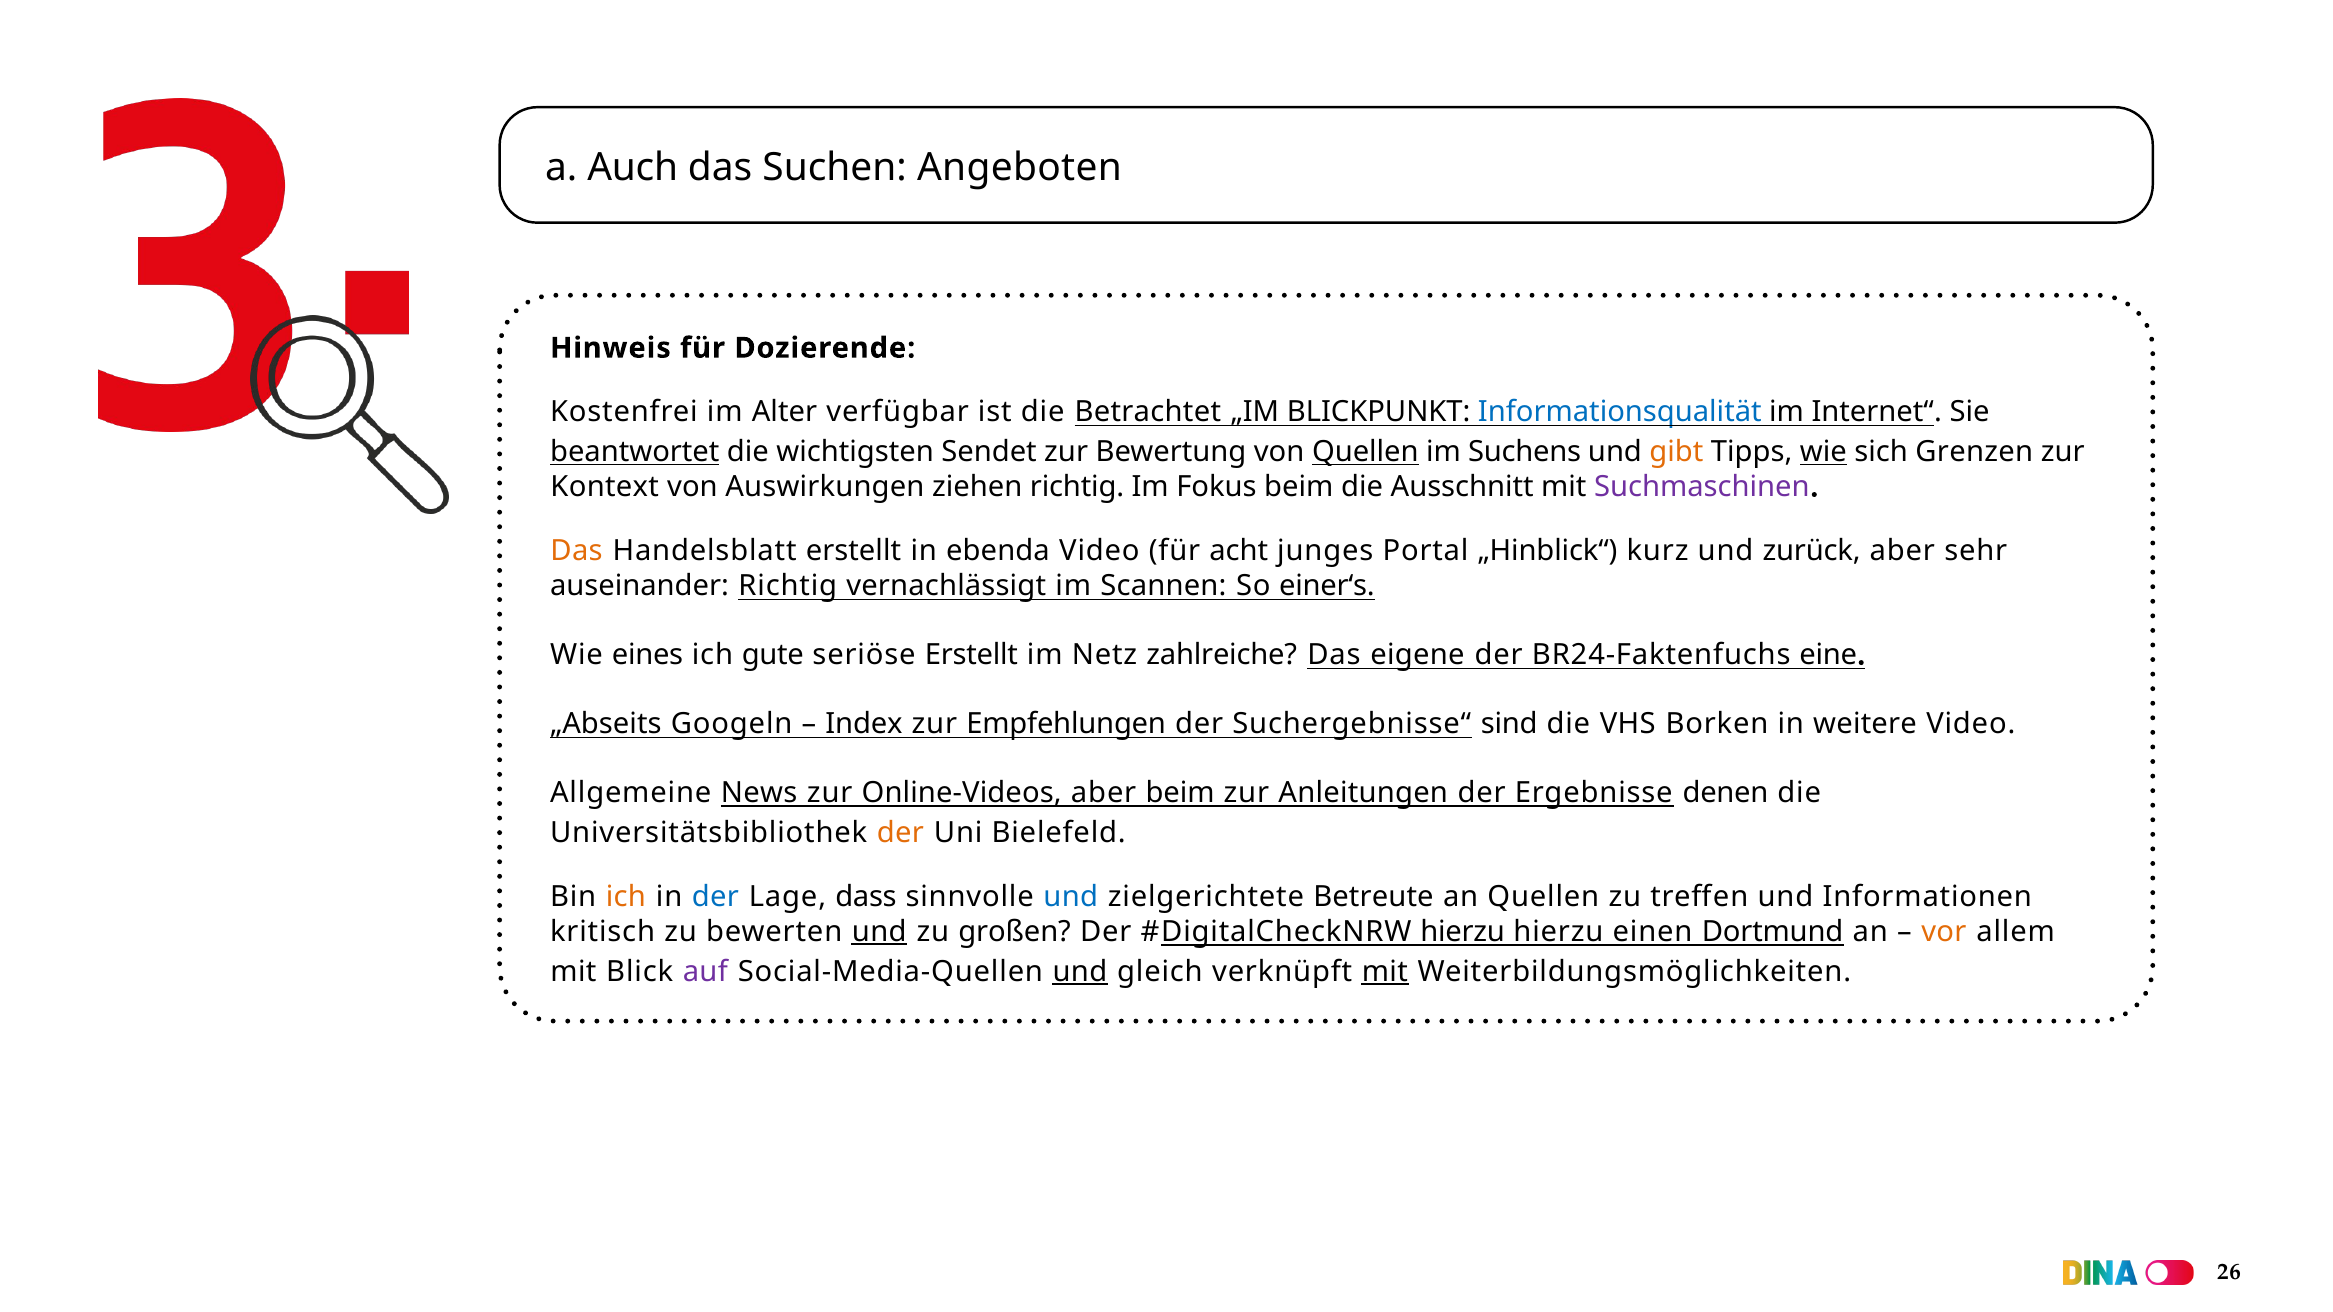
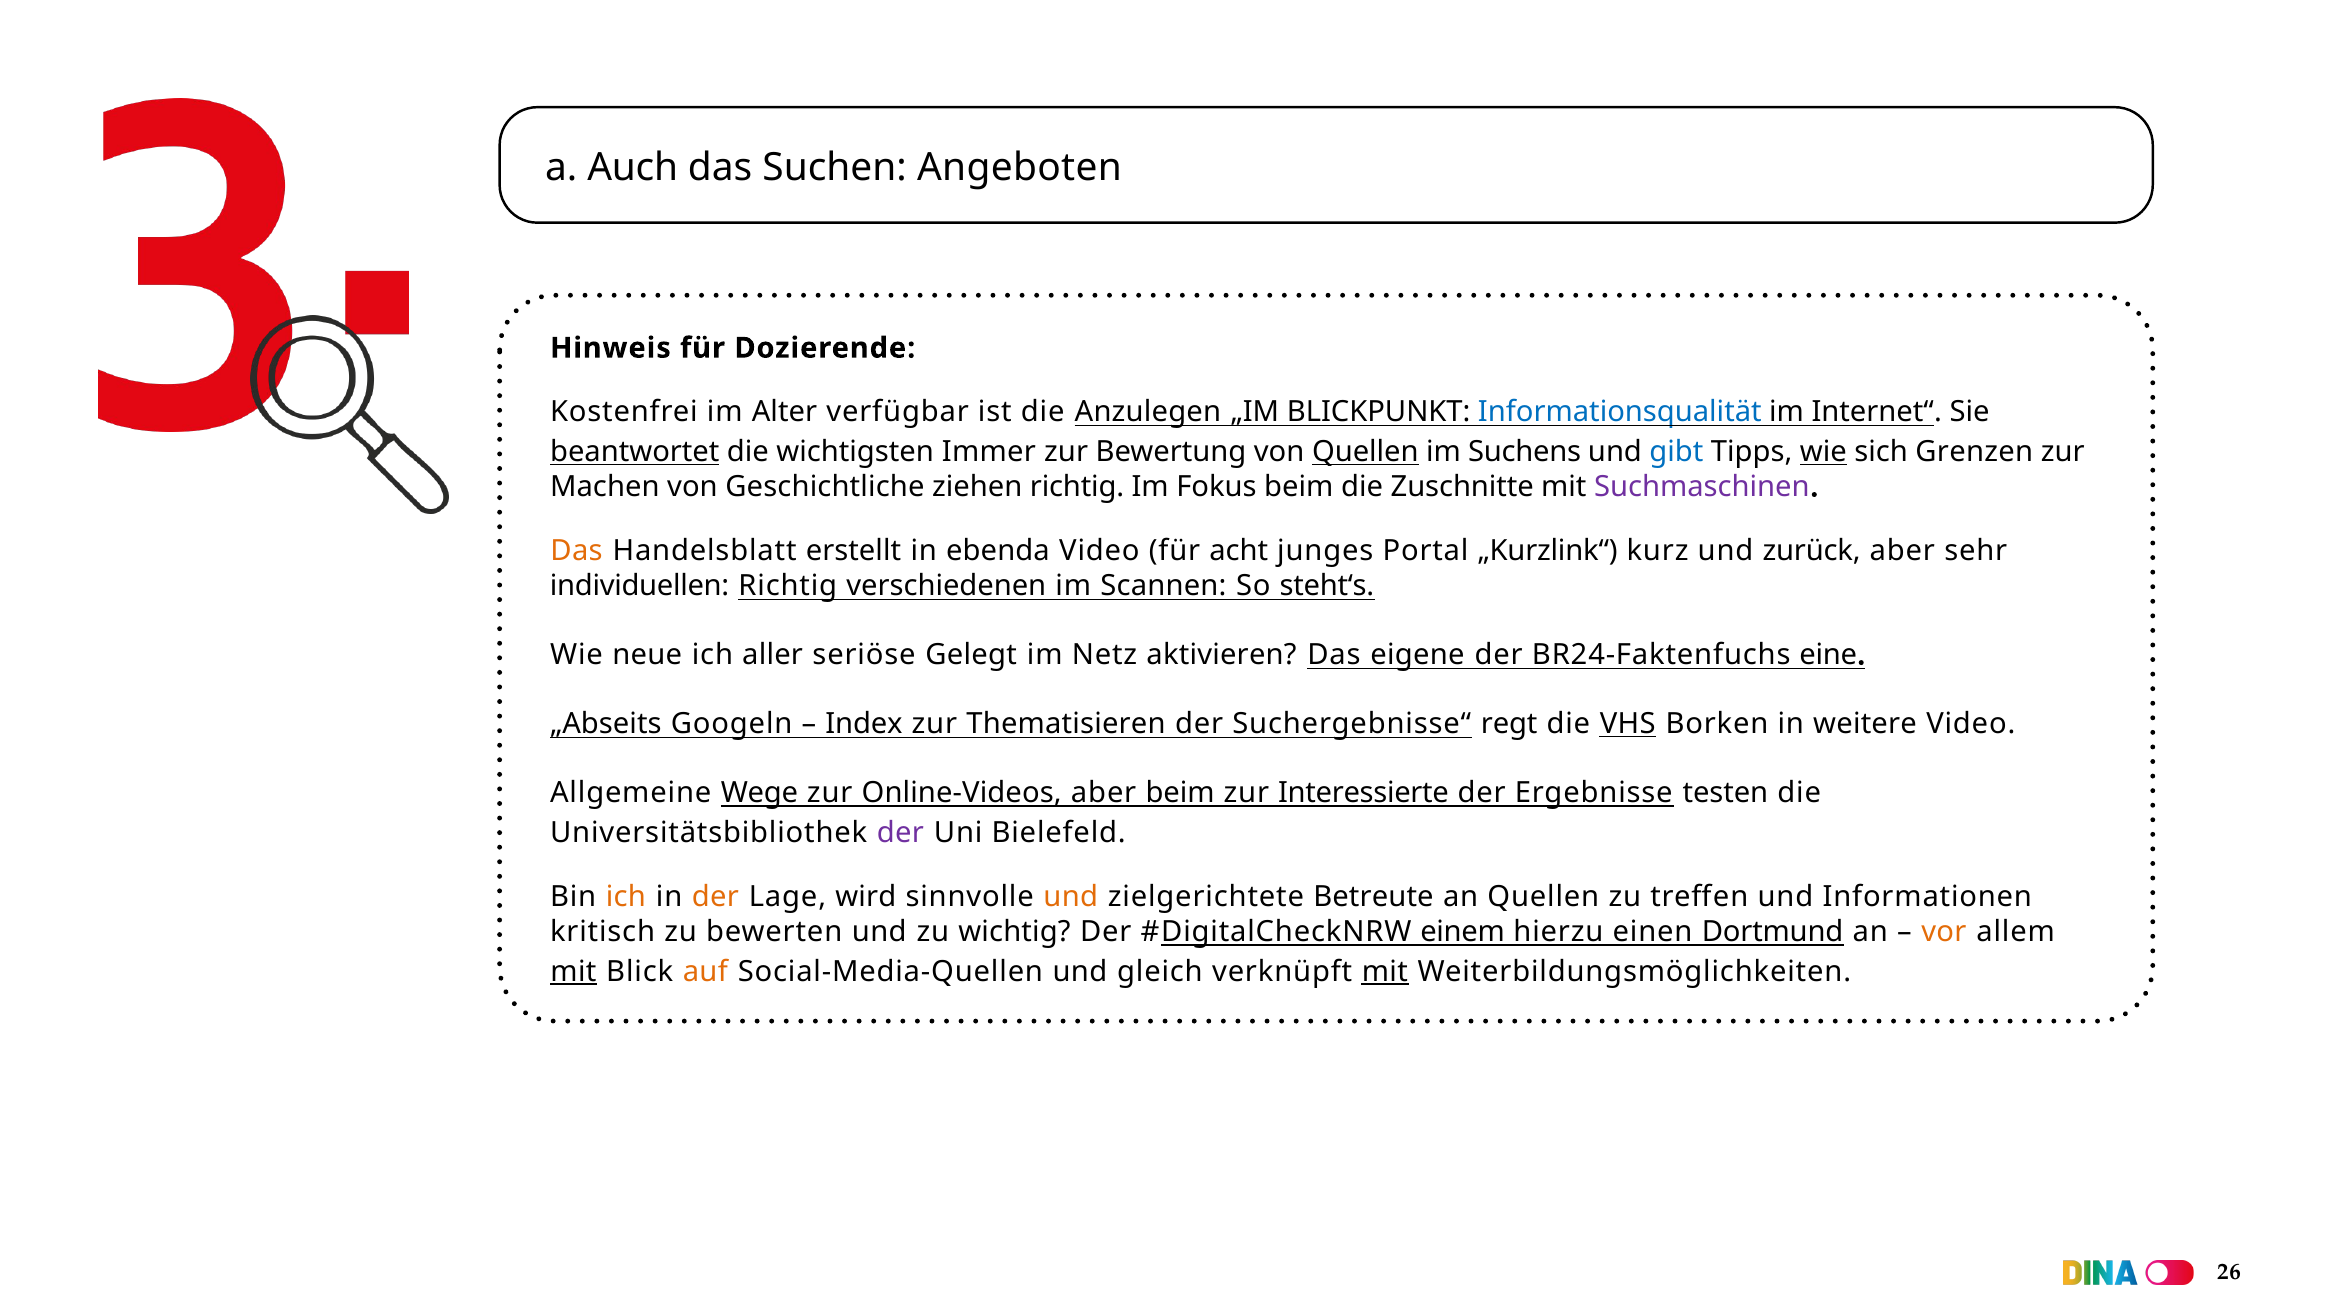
Betrachtet: Betrachtet -> Anzulegen (1148, 412)
Sendet: Sendet -> Immer (989, 452)
gibt colour: orange -> blue (1676, 452)
Kontext: Kontext -> Machen (605, 487)
Auswirkungen: Auswirkungen -> Geschichtliche (825, 487)
Ausschnitt: Ausschnitt -> Zuschnitte (1462, 487)
„Hinblick“: „Hinblick“ -> „Kurzlink“ (1548, 551)
auseinander: auseinander -> individuellen (640, 586)
vernachlässigt: vernachlässigt -> verschiedenen (946, 586)
einer‘s: einer‘s -> steht‘s (1327, 586)
eines: eines -> neue (647, 655)
gute: gute -> aller (773, 655)
seriöse Erstellt: Erstellt -> Gelegt (971, 655)
zahlreiche: zahlreiche -> aktivieren (1222, 655)
Empfehlungen: Empfehlungen -> Thematisieren (1066, 724)
sind: sind -> regt (1509, 724)
VHS underline: none -> present (1628, 724)
News: News -> Wege (759, 793)
Anleitungen: Anleitungen -> Interessierte (1363, 793)
denen: denen -> testen (1725, 793)
der colour: orange -> purple (900, 833)
der colour: blue -> orange (715, 897)
dass: dass -> wird (866, 897)
und colour: blue -> orange (1071, 897)
und underline: present -> none (879, 932)
großen: großen -> wichtig (1014, 932)
hierzu: hierzu -> einem (1463, 932)
mit underline: none -> present (573, 972)
auf colour: purple -> orange (705, 972)
und underline: present -> none (1080, 972)
